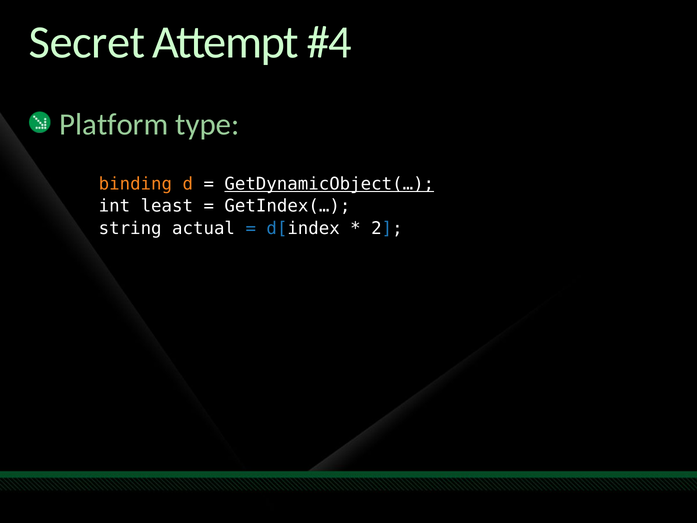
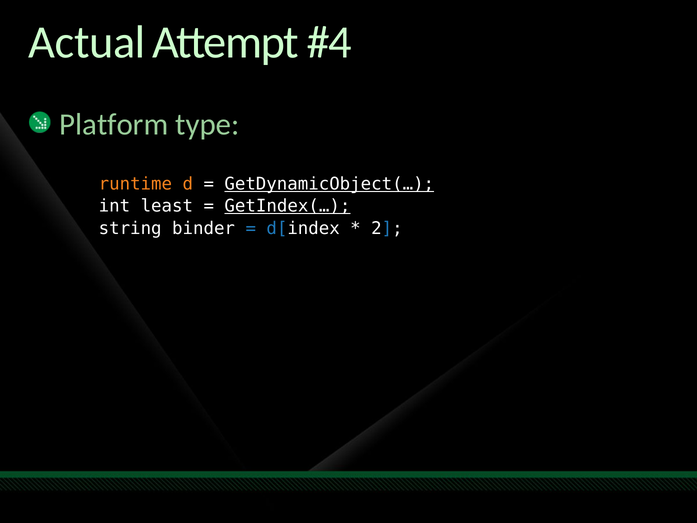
Secret: Secret -> Actual (87, 42)
binding: binding -> runtime (135, 184)
GetIndex(… underline: none -> present (287, 206)
actual: actual -> binder (204, 228)
